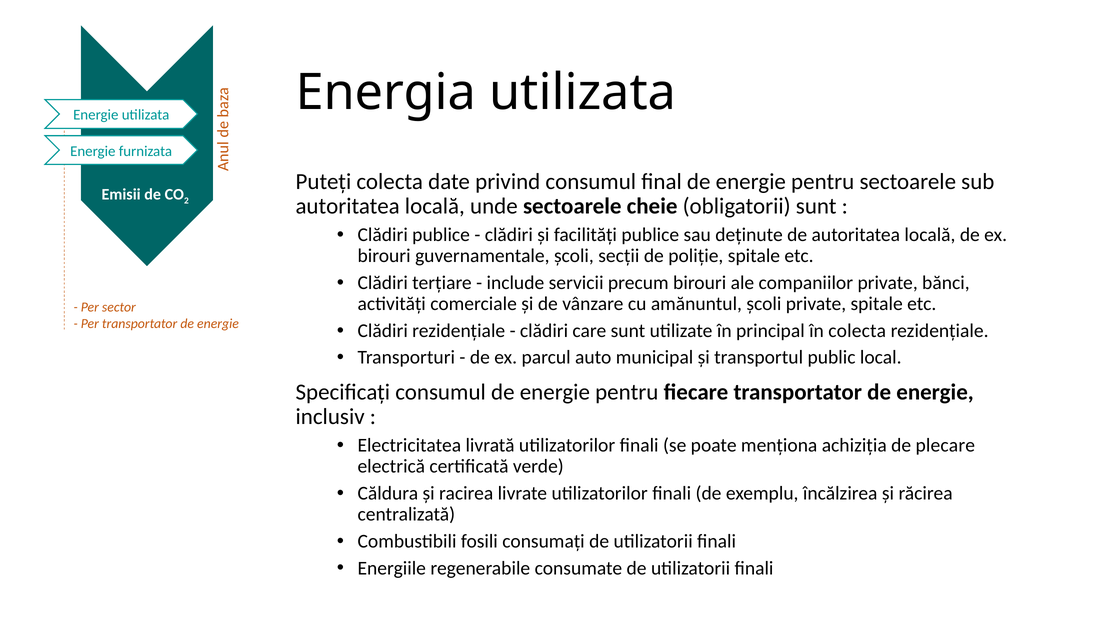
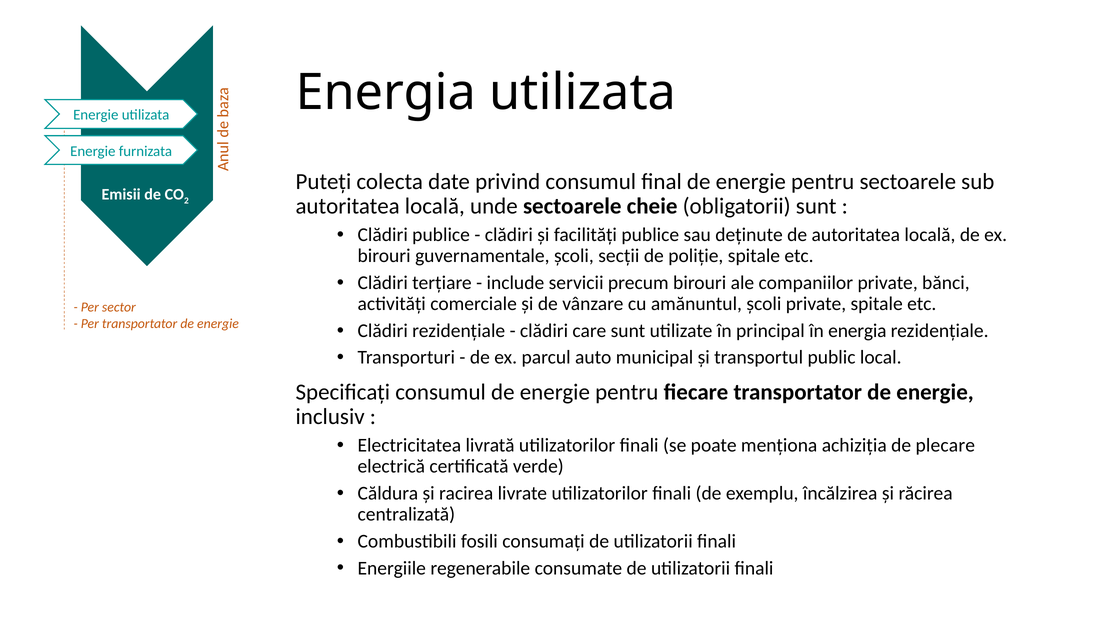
în colecta: colecta -> energia (857, 331)
